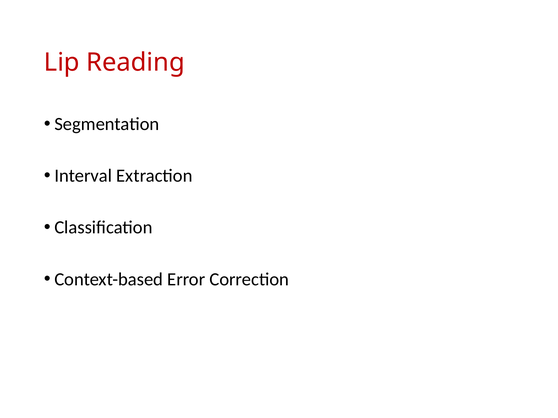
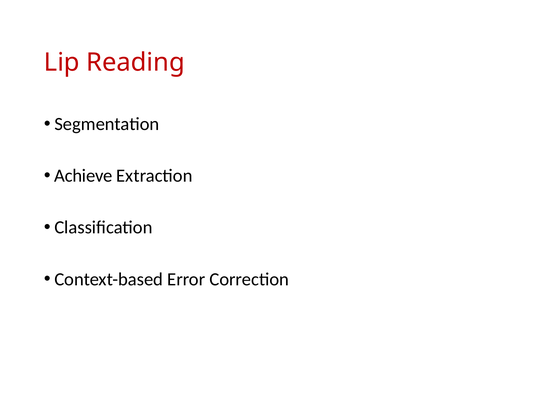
Interval: Interval -> Achieve (83, 176)
